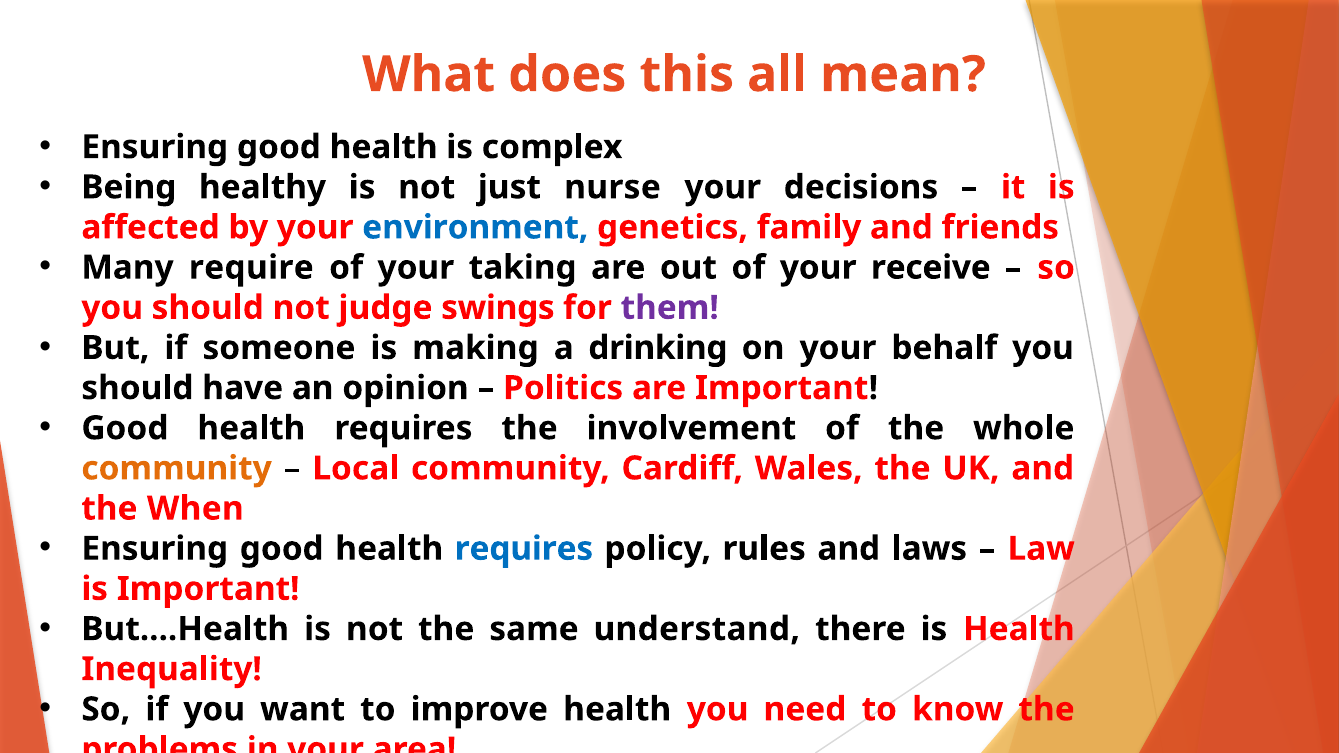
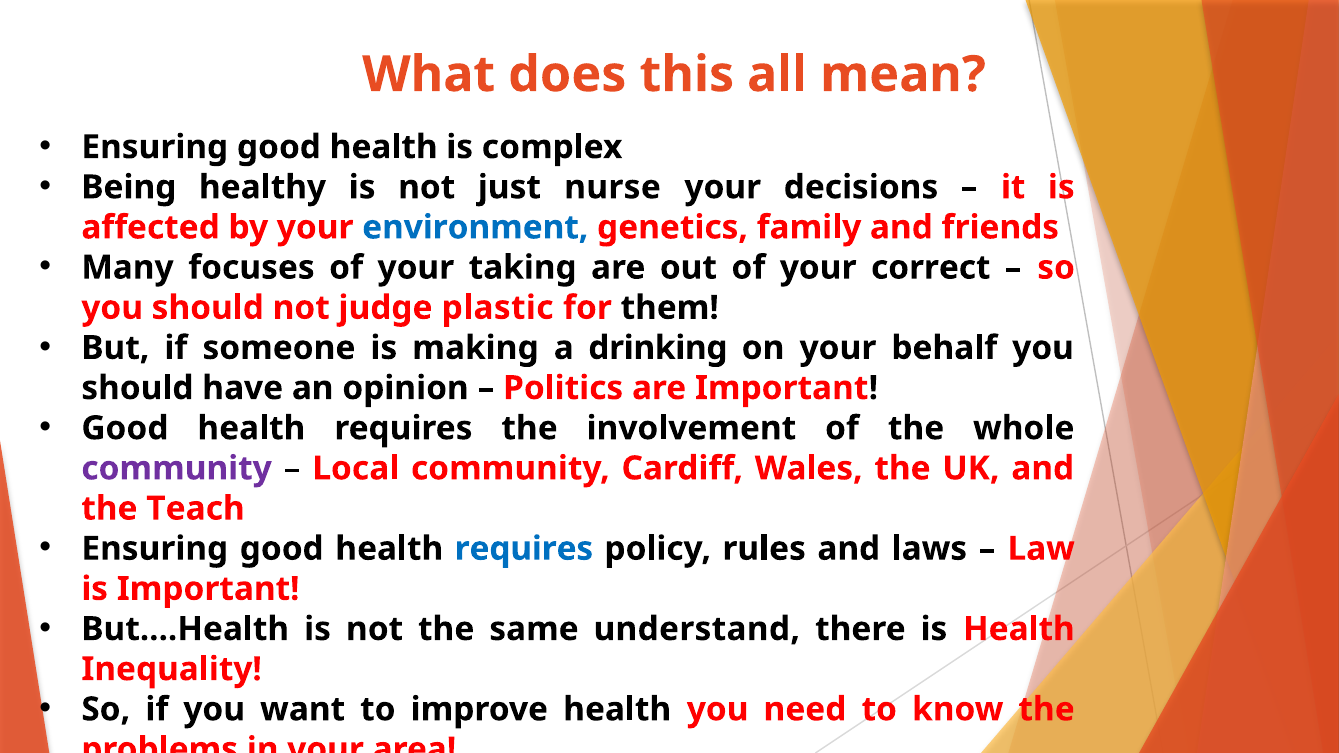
require: require -> focuses (251, 268)
receive: receive -> correct (931, 268)
swings: swings -> plastic (498, 308)
them colour: purple -> black (670, 308)
community colour: orange -> purple (177, 469)
When: When -> Teach (196, 509)
